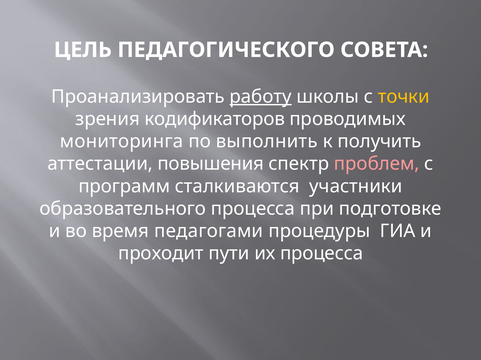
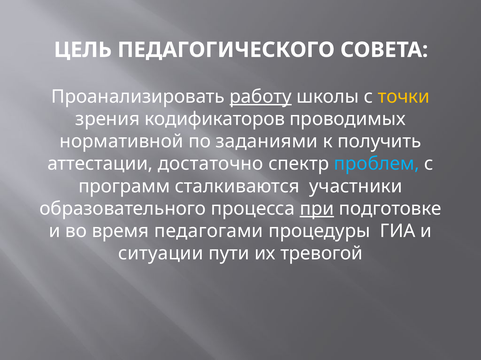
мониторинга: мониторинга -> нормативной (122, 142)
выполнить: выполнить -> заданиями (267, 142)
повышения: повышения -> достаточно (211, 164)
проблем colour: pink -> light blue (377, 164)
при underline: none -> present (317, 209)
проходит: проходит -> ситуации (161, 254)
их процесса: процесса -> тревогой (322, 254)
